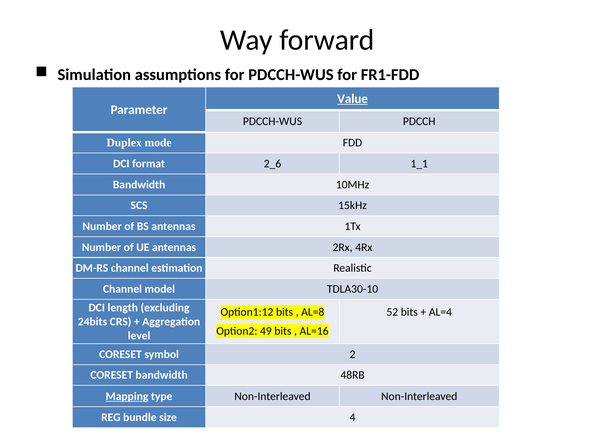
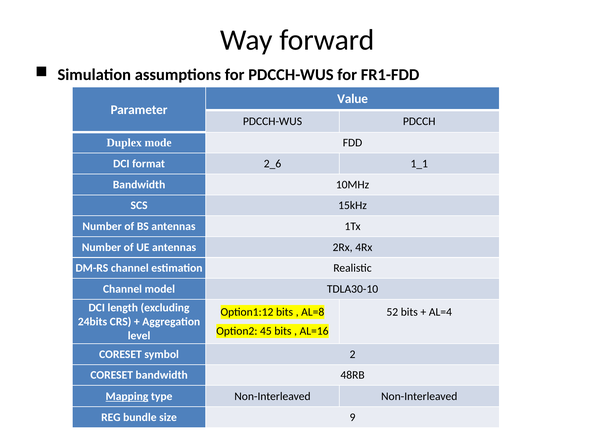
Value underline: present -> none (353, 99)
49: 49 -> 45 (266, 331)
4: 4 -> 9 (353, 417)
